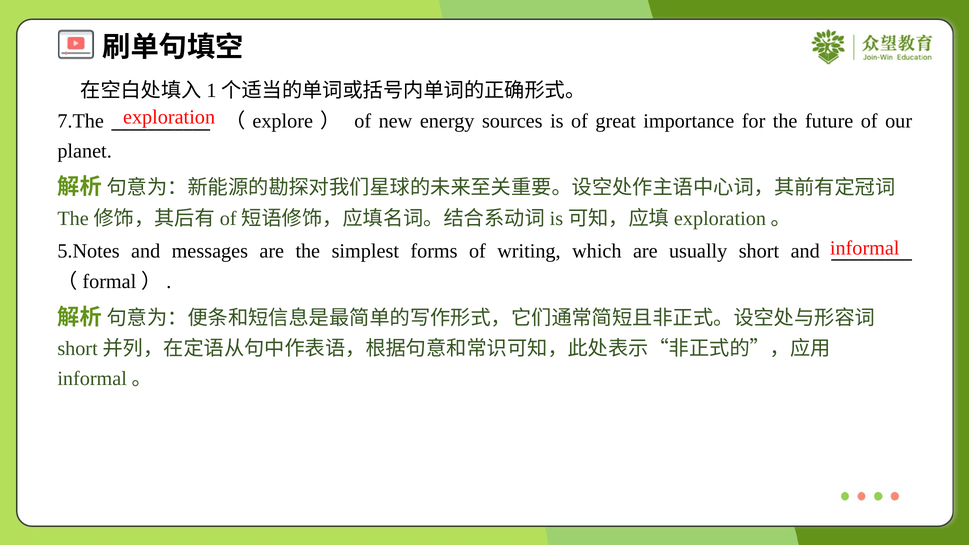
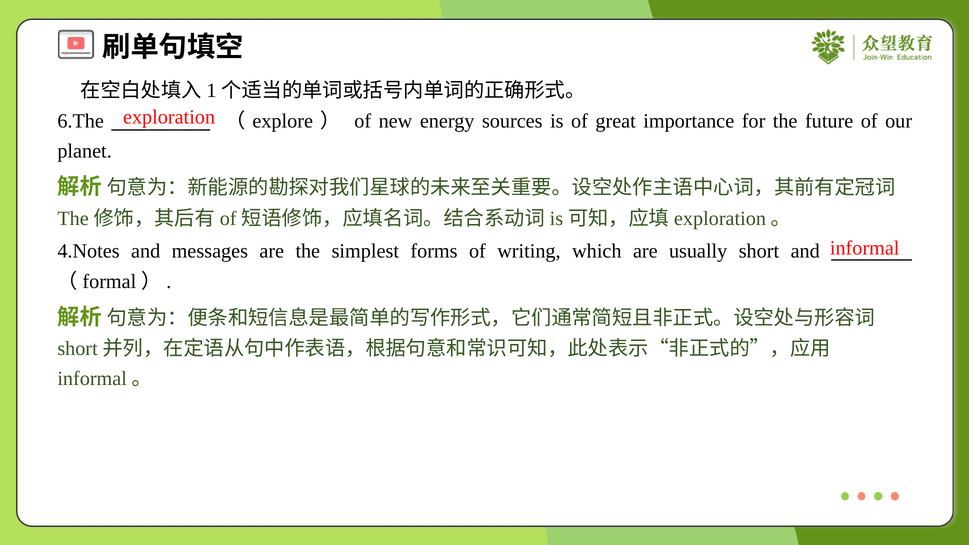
7.The: 7.The -> 6.The (81, 121)
5.Notes: 5.Notes -> 4.Notes (89, 251)
